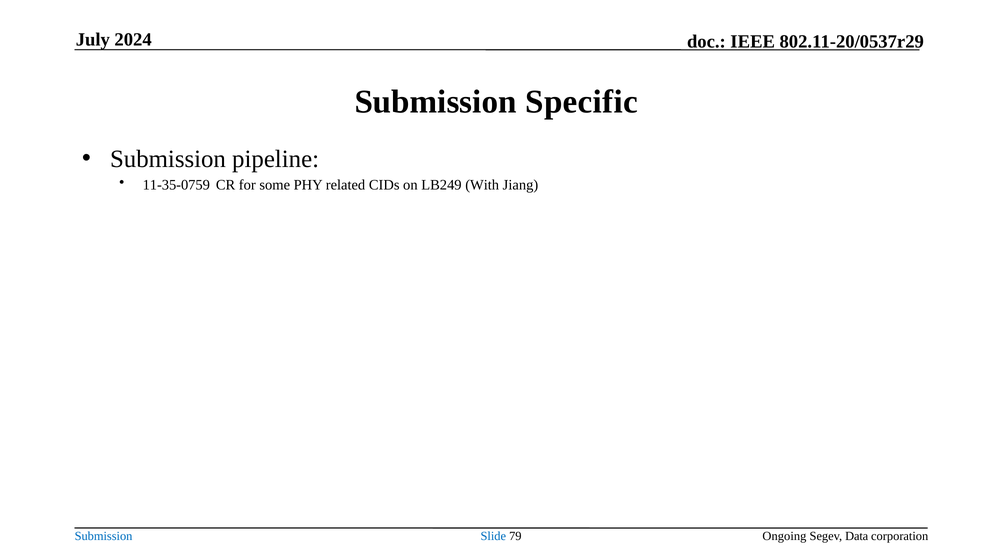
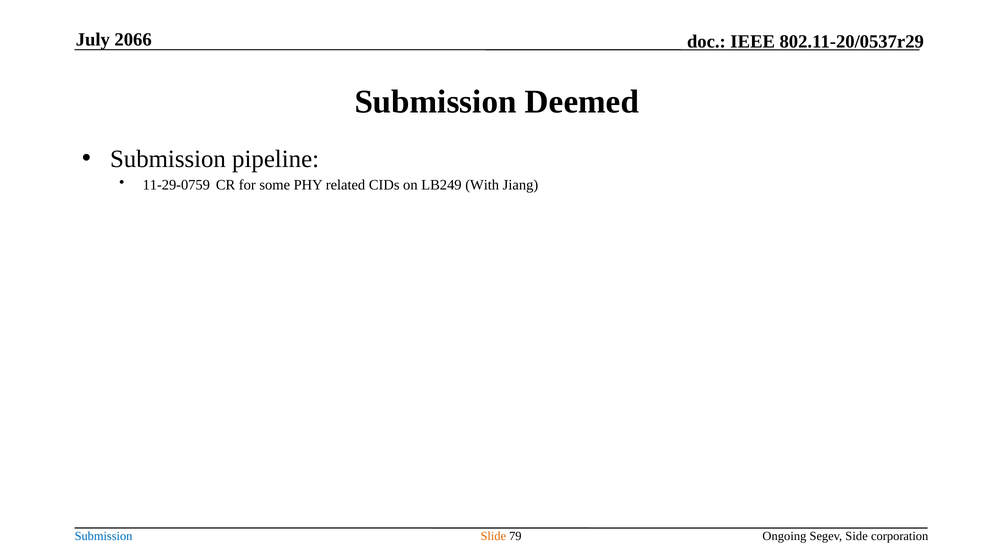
2024: 2024 -> 2066 (133, 40)
Specific: Specific -> Deemed (582, 102)
11-35-0759: 11-35-0759 -> 11-29-0759 (176, 185)
Slide colour: blue -> orange (493, 536)
Data: Data -> Side (857, 536)
